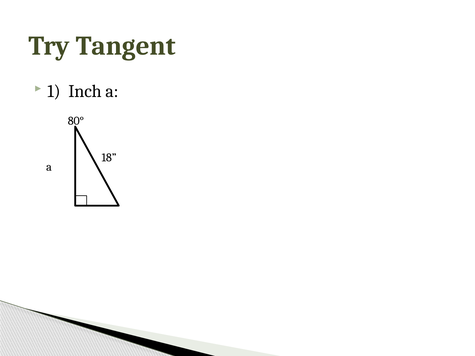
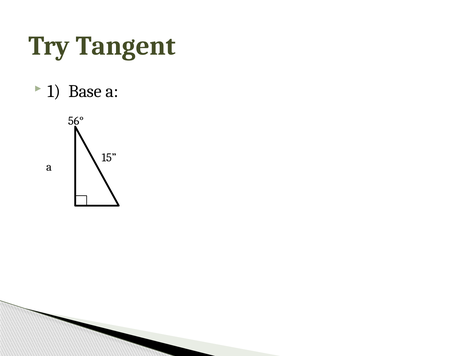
Inch: Inch -> Base (85, 91)
80°: 80° -> 56° (76, 121)
18: 18 -> 15 (109, 158)
